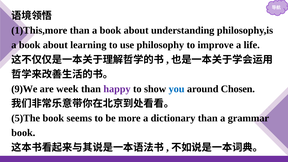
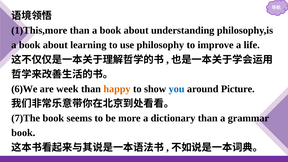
9)We: 9)We -> 6)We (24, 89)
happy colour: purple -> orange (117, 89)
Chosen: Chosen -> Picture (238, 89)
5)The: 5)The -> 7)The (26, 118)
